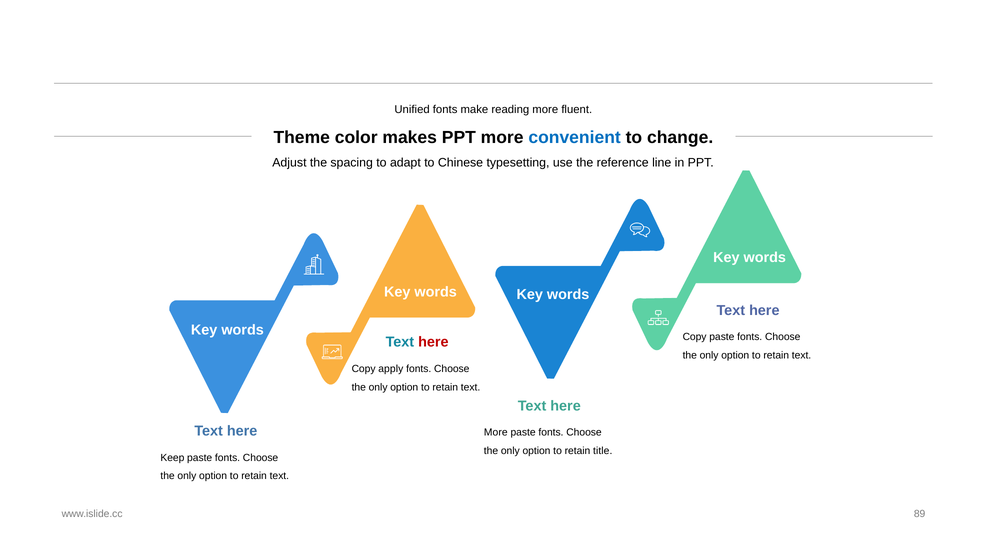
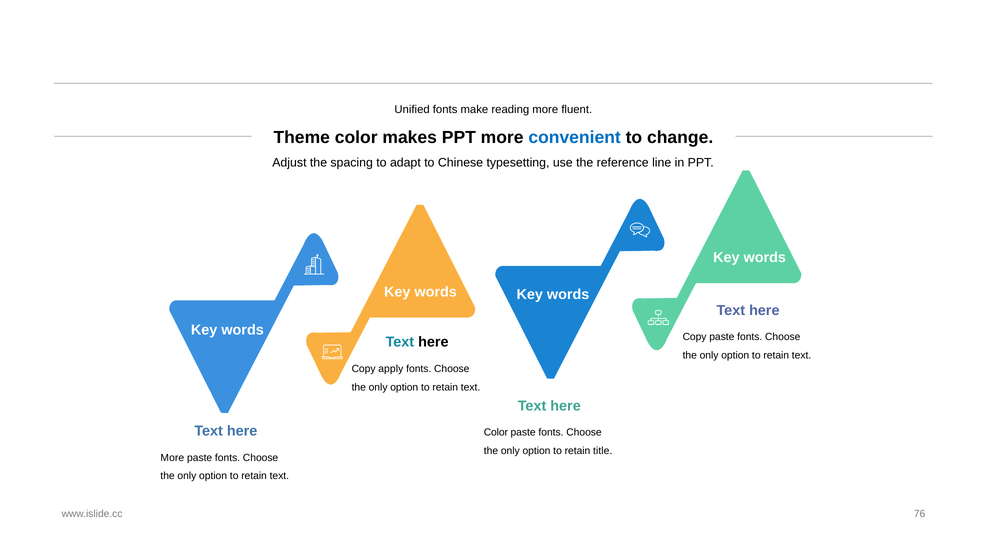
here colour: red -> black (433, 342)
More: More -> Color (496, 433)
Keep: Keep -> More (172, 458)
89: 89 -> 76 (920, 514)
